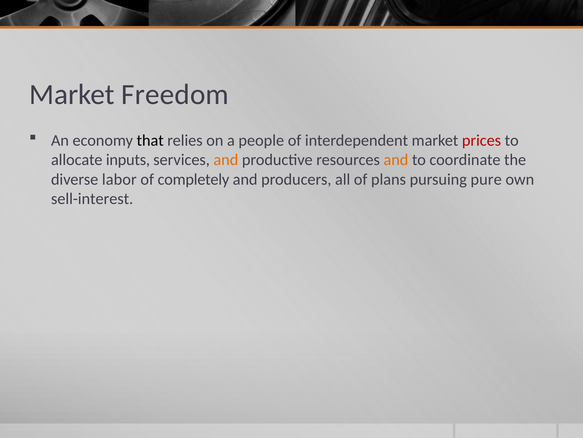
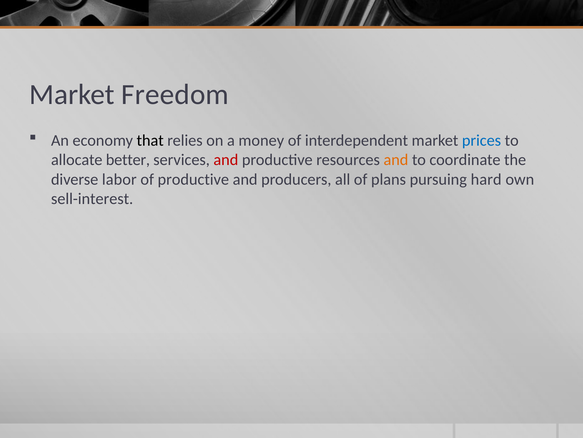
people: people -> money (261, 140)
prices colour: red -> blue (481, 140)
inputs: inputs -> better (128, 160)
and colour: orange -> red (226, 160)
of completely: completely -> productive (193, 179)
pure: pure -> hard (486, 179)
